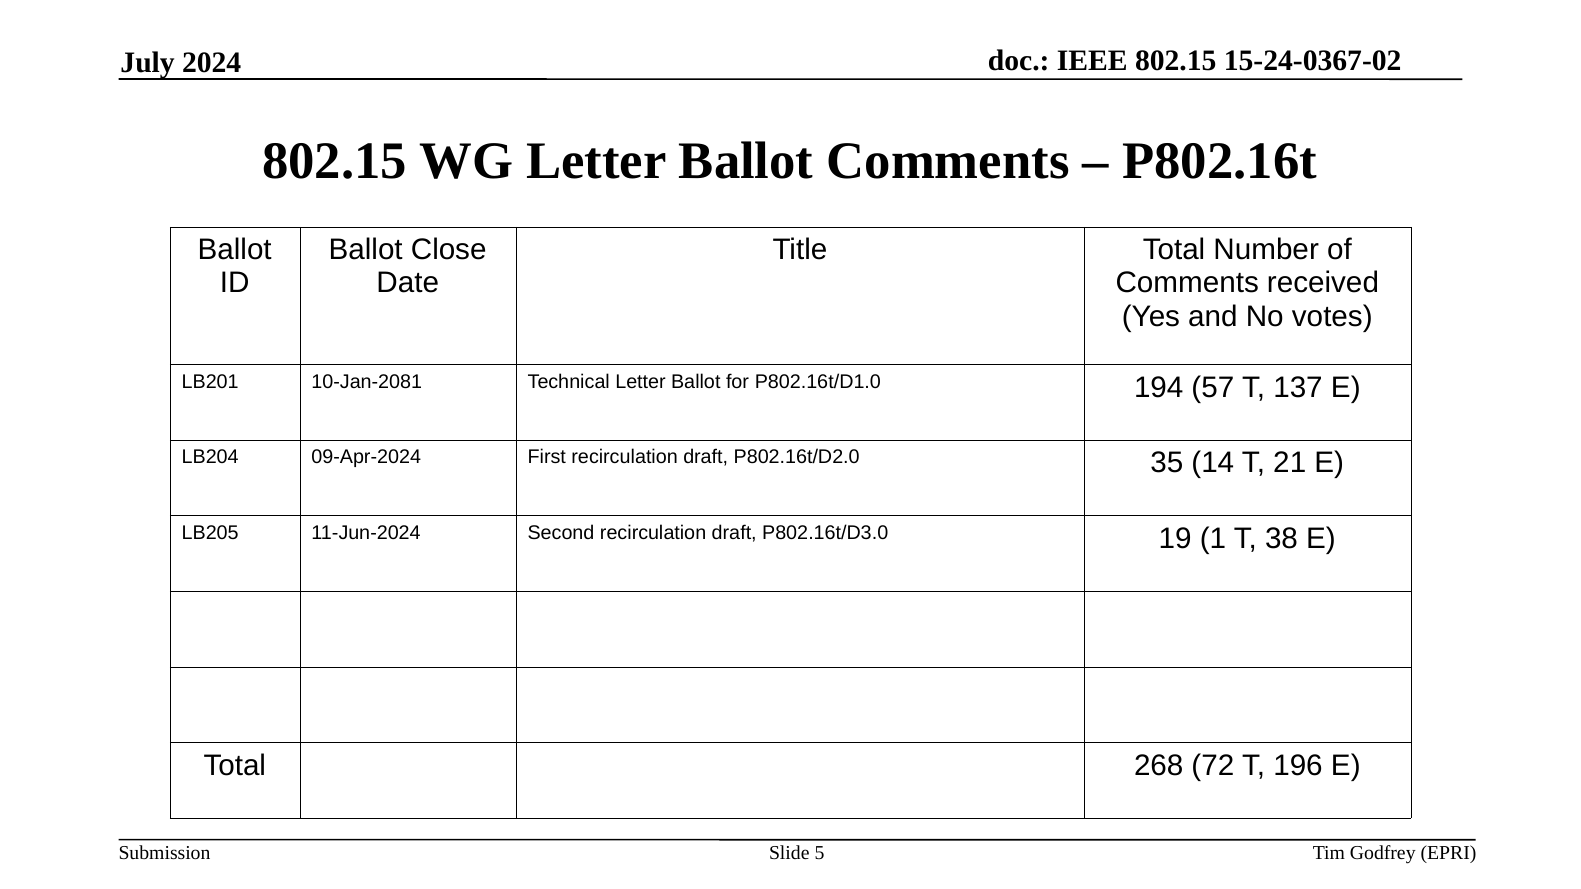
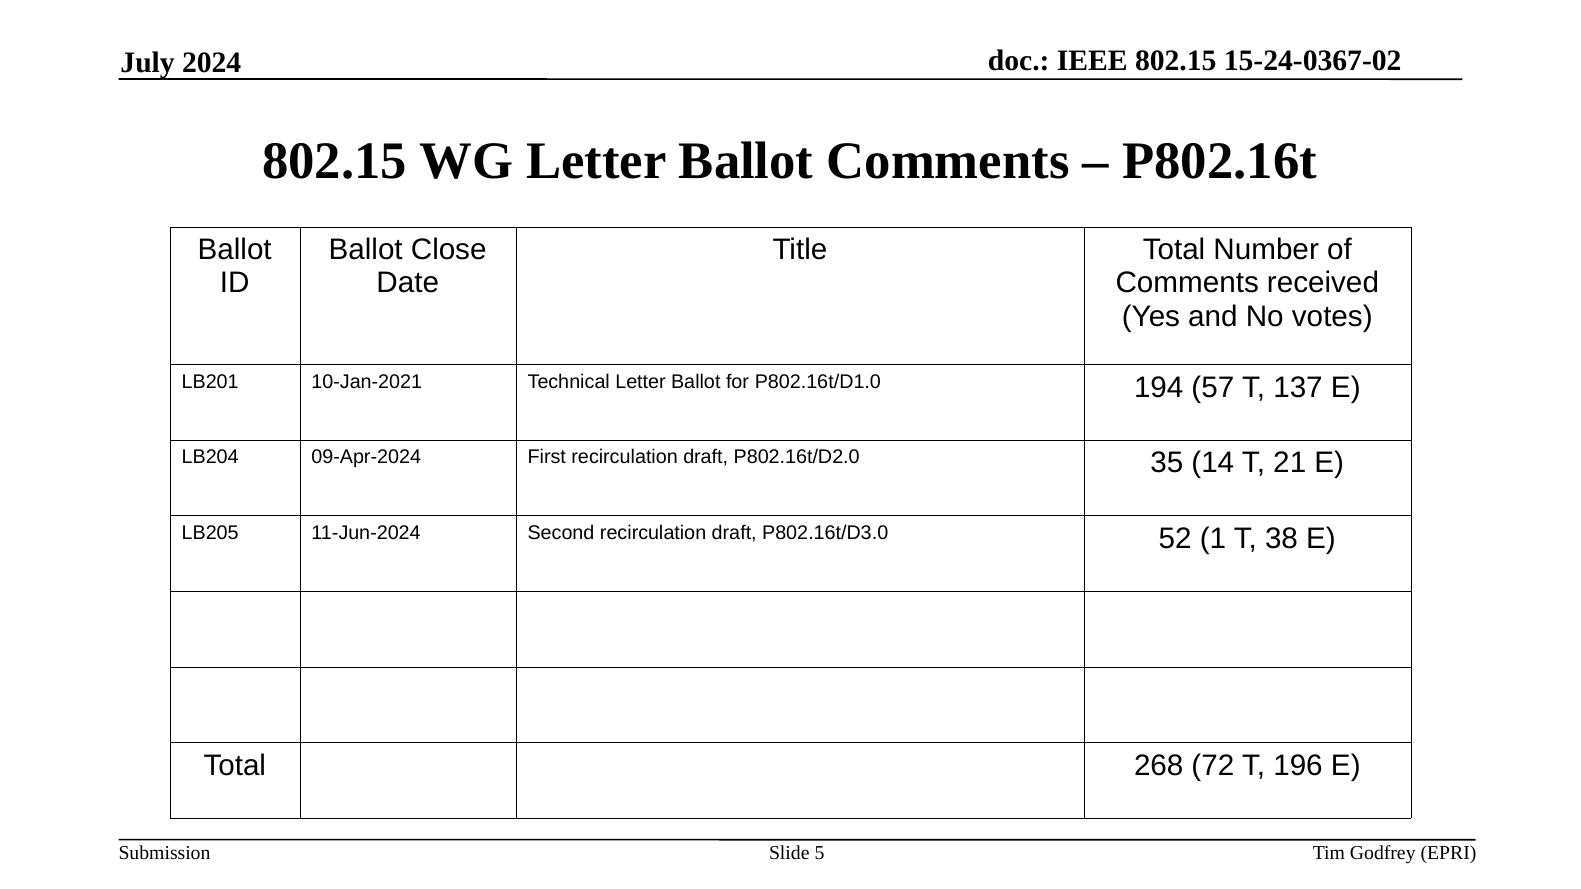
10-Jan-2081: 10-Jan-2081 -> 10-Jan-2021 (367, 382)
19: 19 -> 52 (1175, 539)
